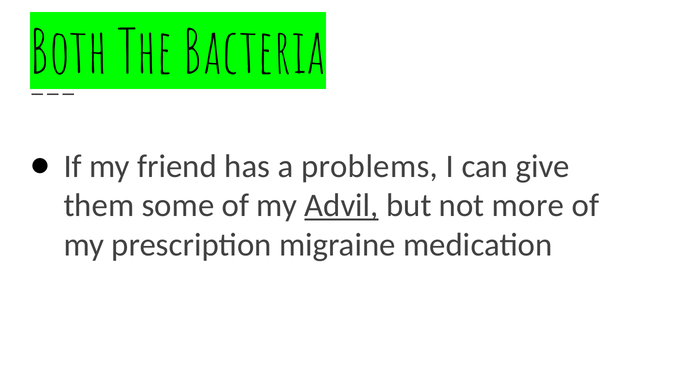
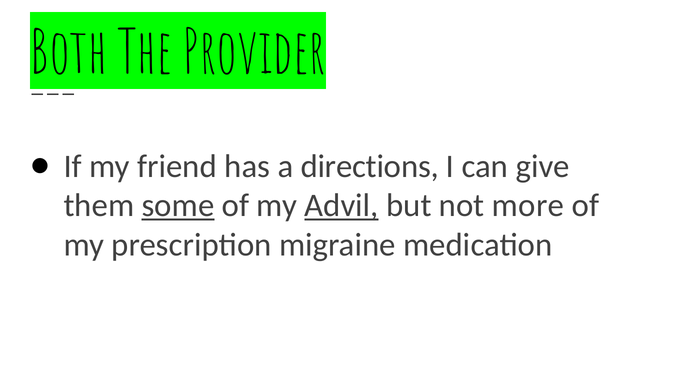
Bacteria: Bacteria -> Provider (254, 54)
problems: problems -> directions (370, 166)
some underline: none -> present (178, 205)
